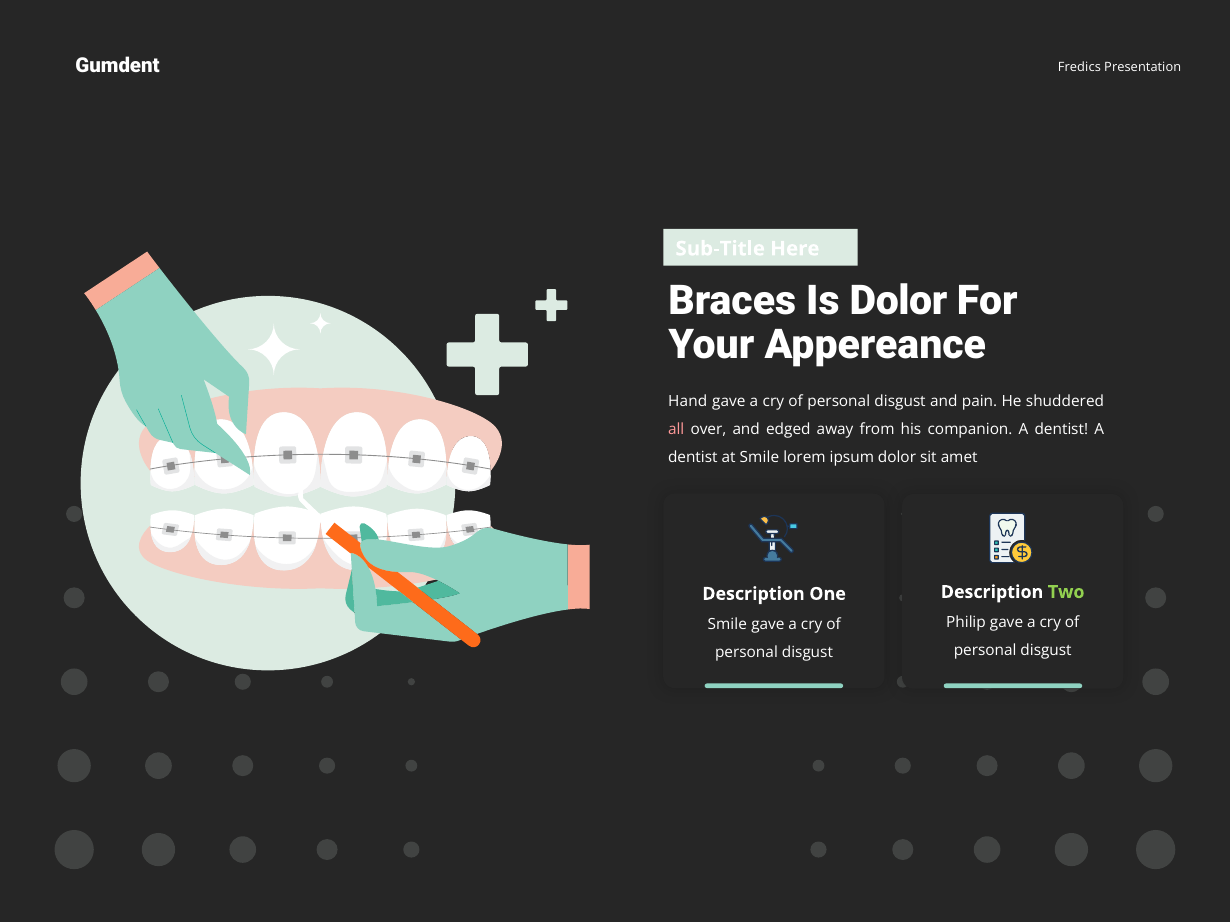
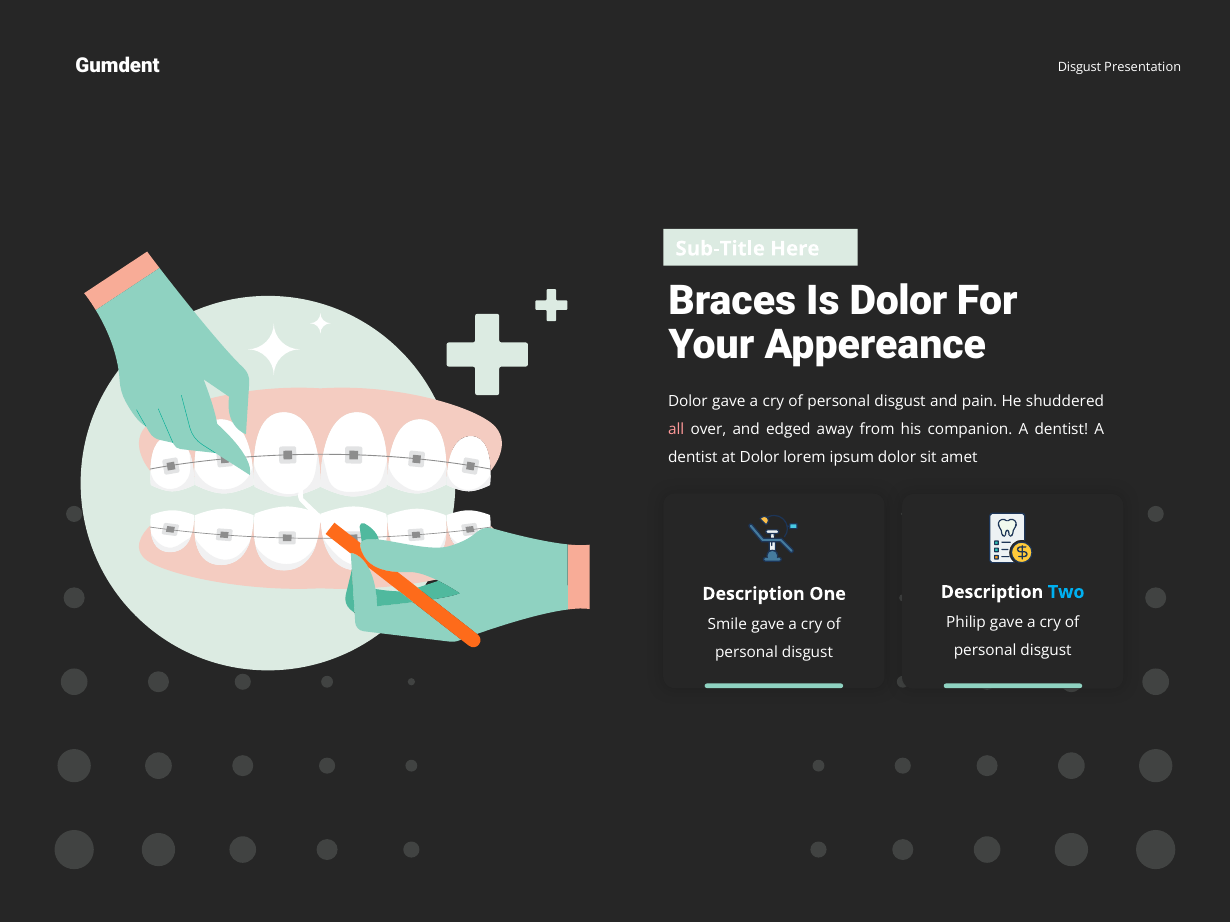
Fredics: Fredics -> Disgust (1079, 67)
Hand: Hand -> Dolor (688, 402)
at Smile: Smile -> Dolor (759, 457)
Two colour: light green -> light blue (1066, 592)
